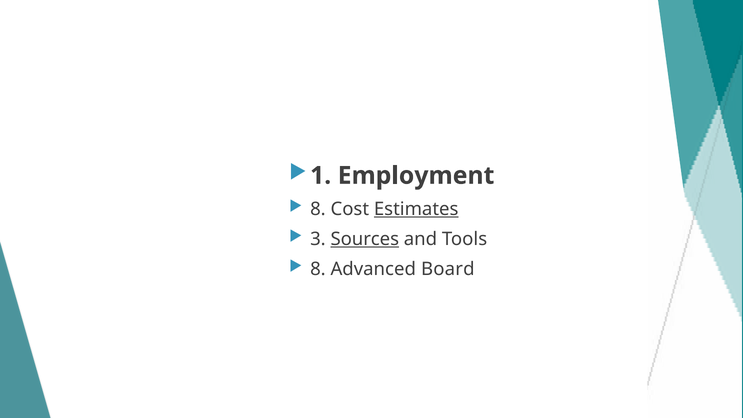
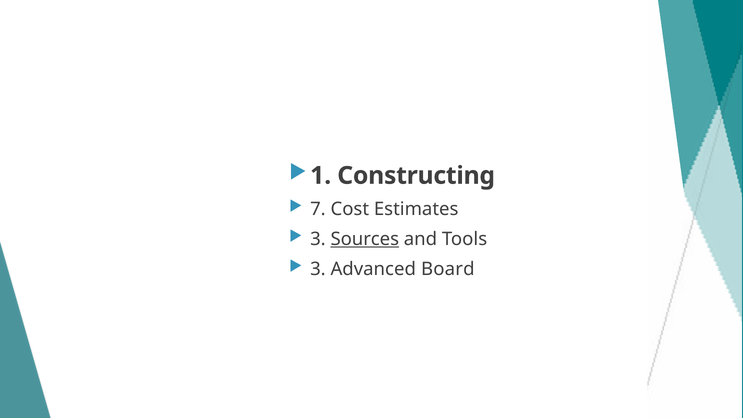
Employment: Employment -> Constructing (416, 176)
8: 8 -> 7 (318, 209)
Estimates underline: present -> none (416, 209)
8: 8 -> 3 (318, 269)
